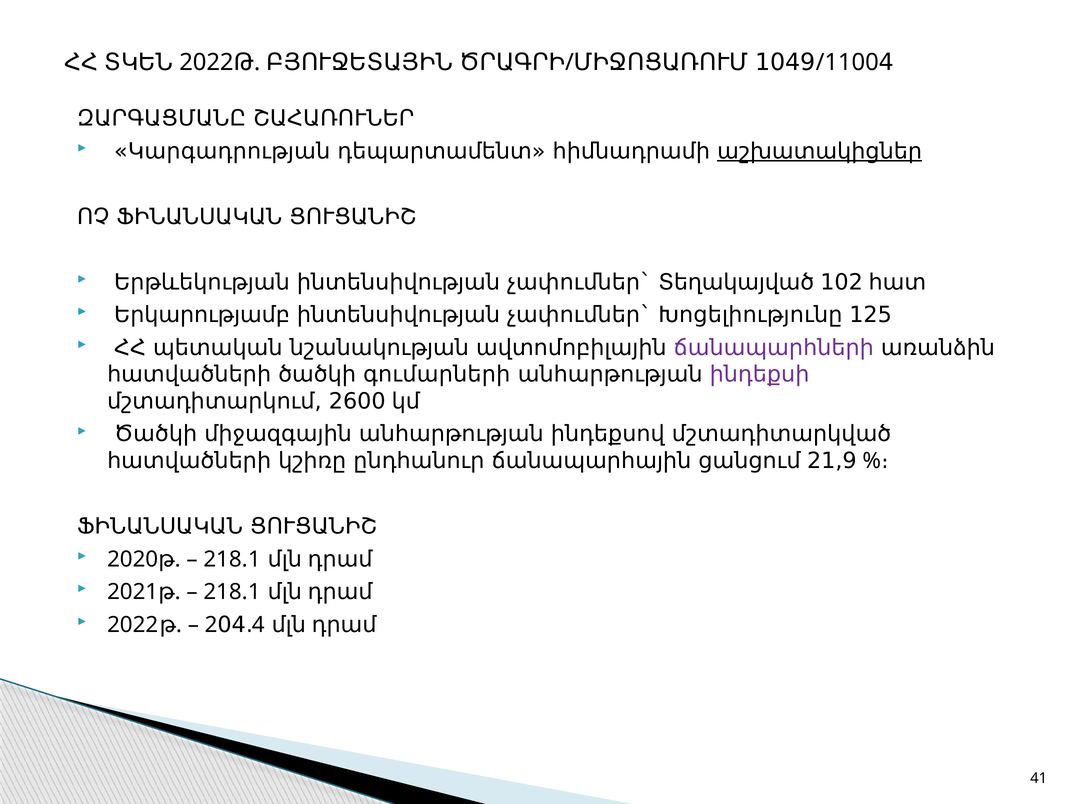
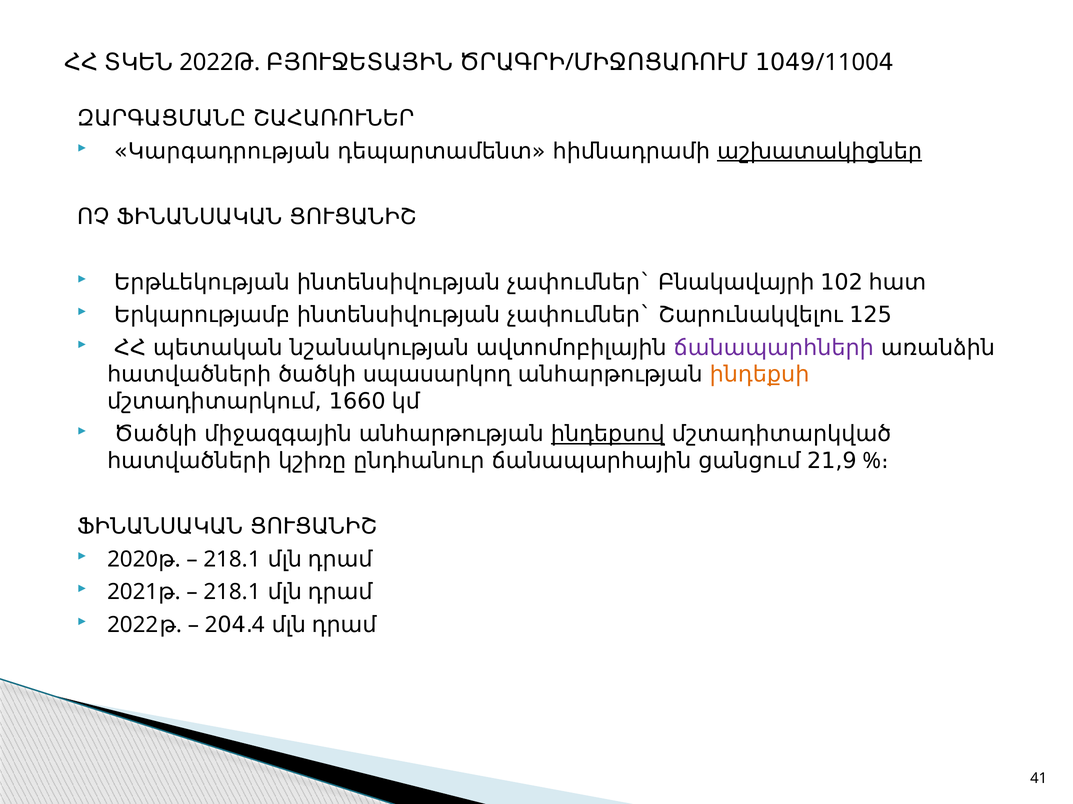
Տեղակայված: Տեղակայված -> Բնակավայրի (736, 283)
Խոցելիությունը: Խոցելիությունը -> Շարունակվելու (751, 315)
գումարների: գումարների -> սպասարկող (437, 375)
ինդեքսի colour: purple -> orange (760, 375)
2600: 2600 -> 1660 (357, 402)
ինդեքսով underline: none -> present (608, 434)
